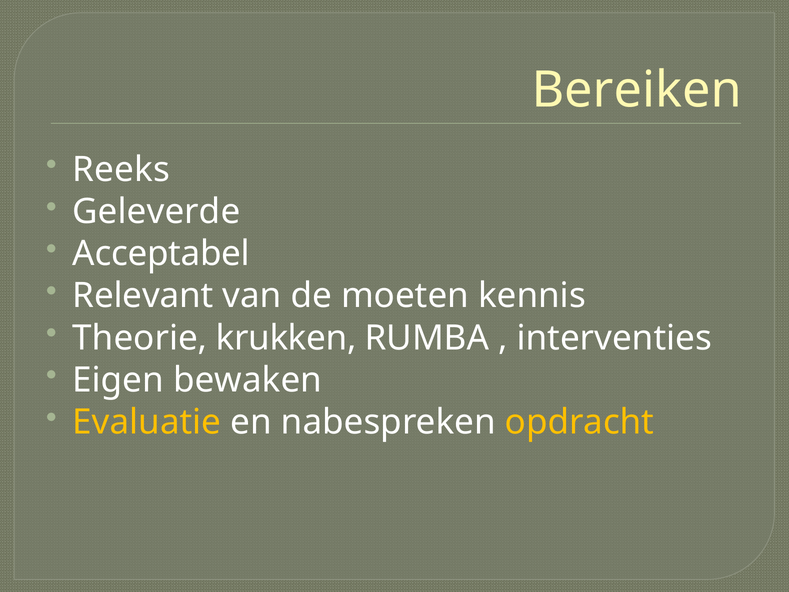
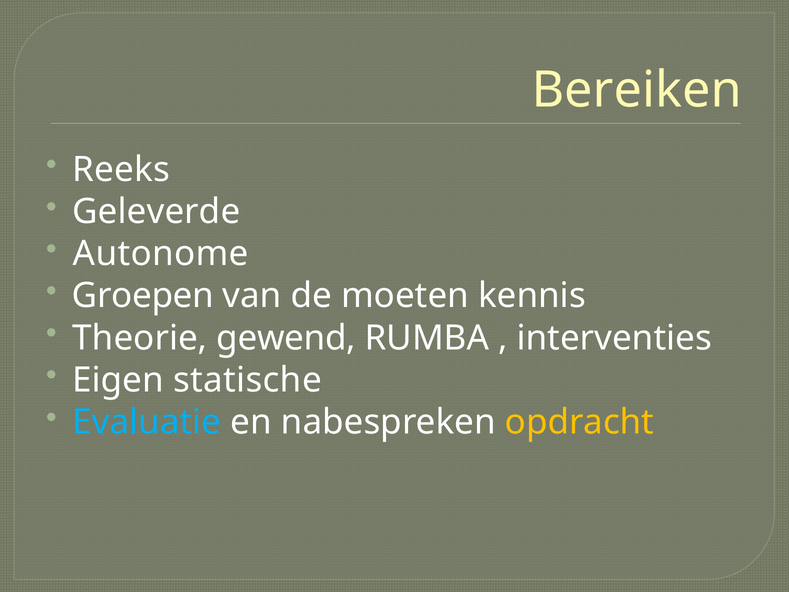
Acceptabel: Acceptabel -> Autonome (161, 254)
Relevant: Relevant -> Groepen (143, 296)
krukken: krukken -> gewend (286, 338)
bewaken: bewaken -> statische (247, 380)
Evaluatie colour: yellow -> light blue (147, 422)
